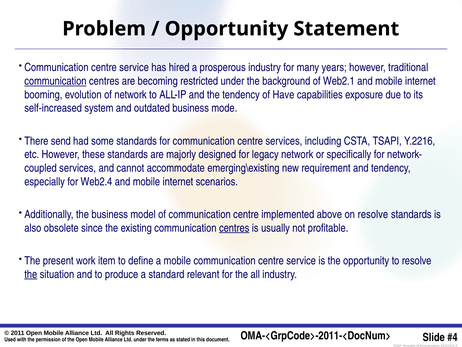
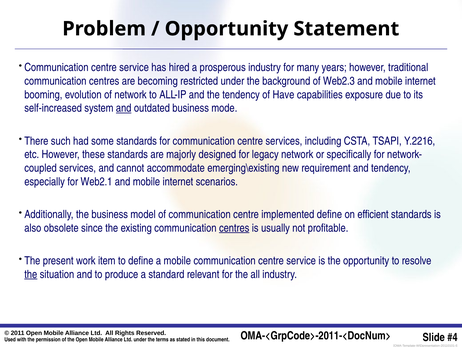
communication underline: present -> none (55, 81)
Web2.1: Web2.1 -> Web2.3 (339, 81)
and underline: none -> present (124, 108)
send: send -> such (61, 141)
Web2.4: Web2.4 -> Web2.1 (96, 181)
implemented above: above -> define (329, 214)
on resolve: resolve -> efficient (373, 214)
